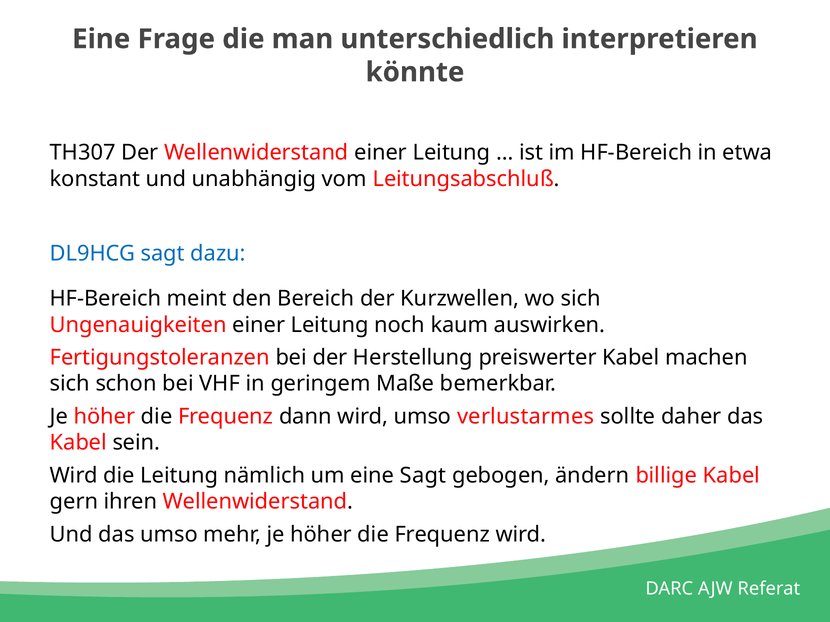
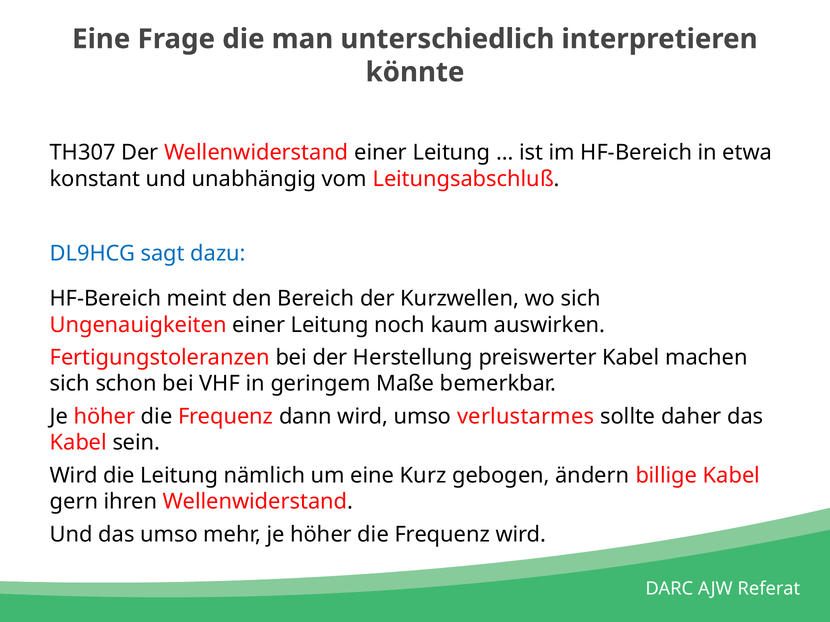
eine Sagt: Sagt -> Kurz (423, 476)
